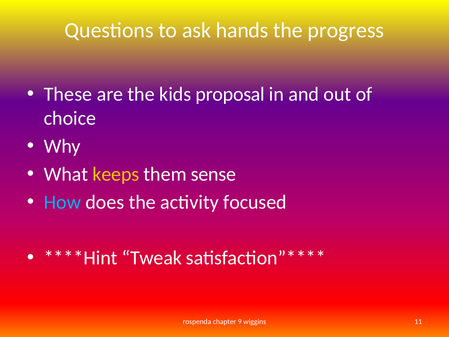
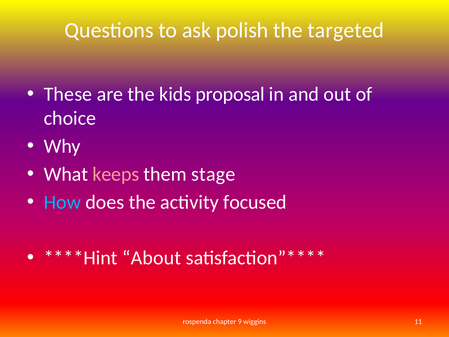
hands: hands -> polish (242, 30)
progress: progress -> targeted (346, 30)
keeps colour: yellow -> pink (116, 174)
sense: sense -> stage (213, 174)
Tweak: Tweak -> About (152, 258)
